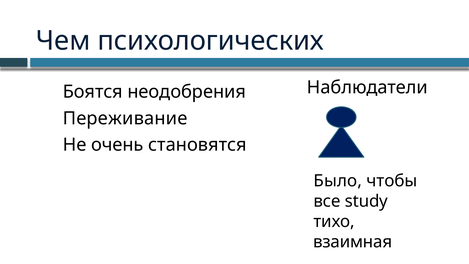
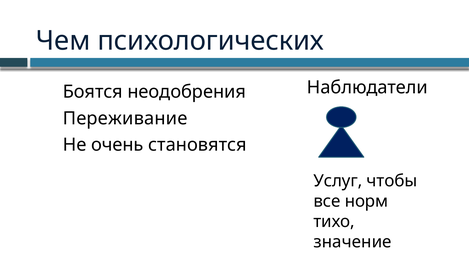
Было: Было -> Услуг (338, 181)
study: study -> норм (366, 201)
взаимная: взаимная -> значение (353, 242)
